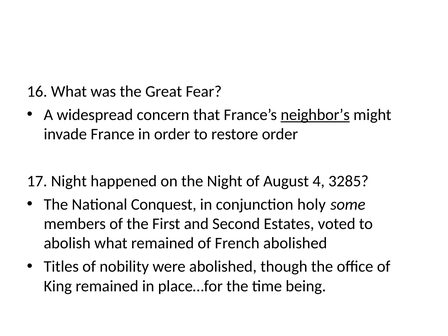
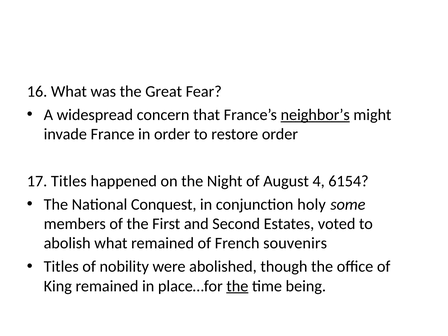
17 Night: Night -> Titles (69, 181)
3285: 3285 -> 6154 (349, 181)
French abolished: abolished -> souvenirs (295, 243)
the underline: none -> present (237, 286)
